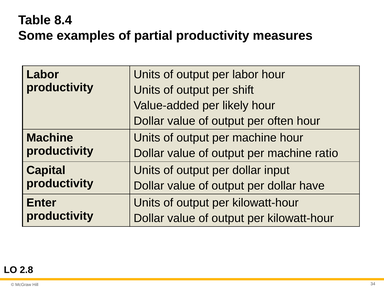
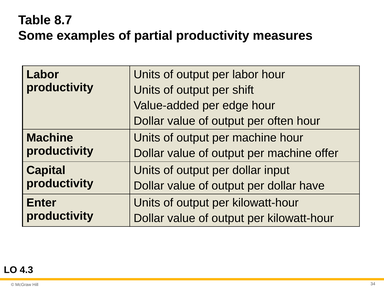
8.4: 8.4 -> 8.7 (63, 20)
likely: likely -> edge (235, 105)
ratio: ratio -> offer (327, 153)
2.8: 2.8 -> 4.3 (26, 270)
